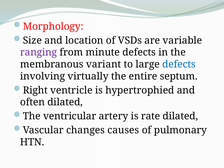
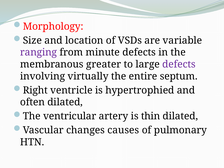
variant: variant -> greater (104, 64)
defects colour: blue -> purple (179, 64)
rate: rate -> thin (151, 116)
